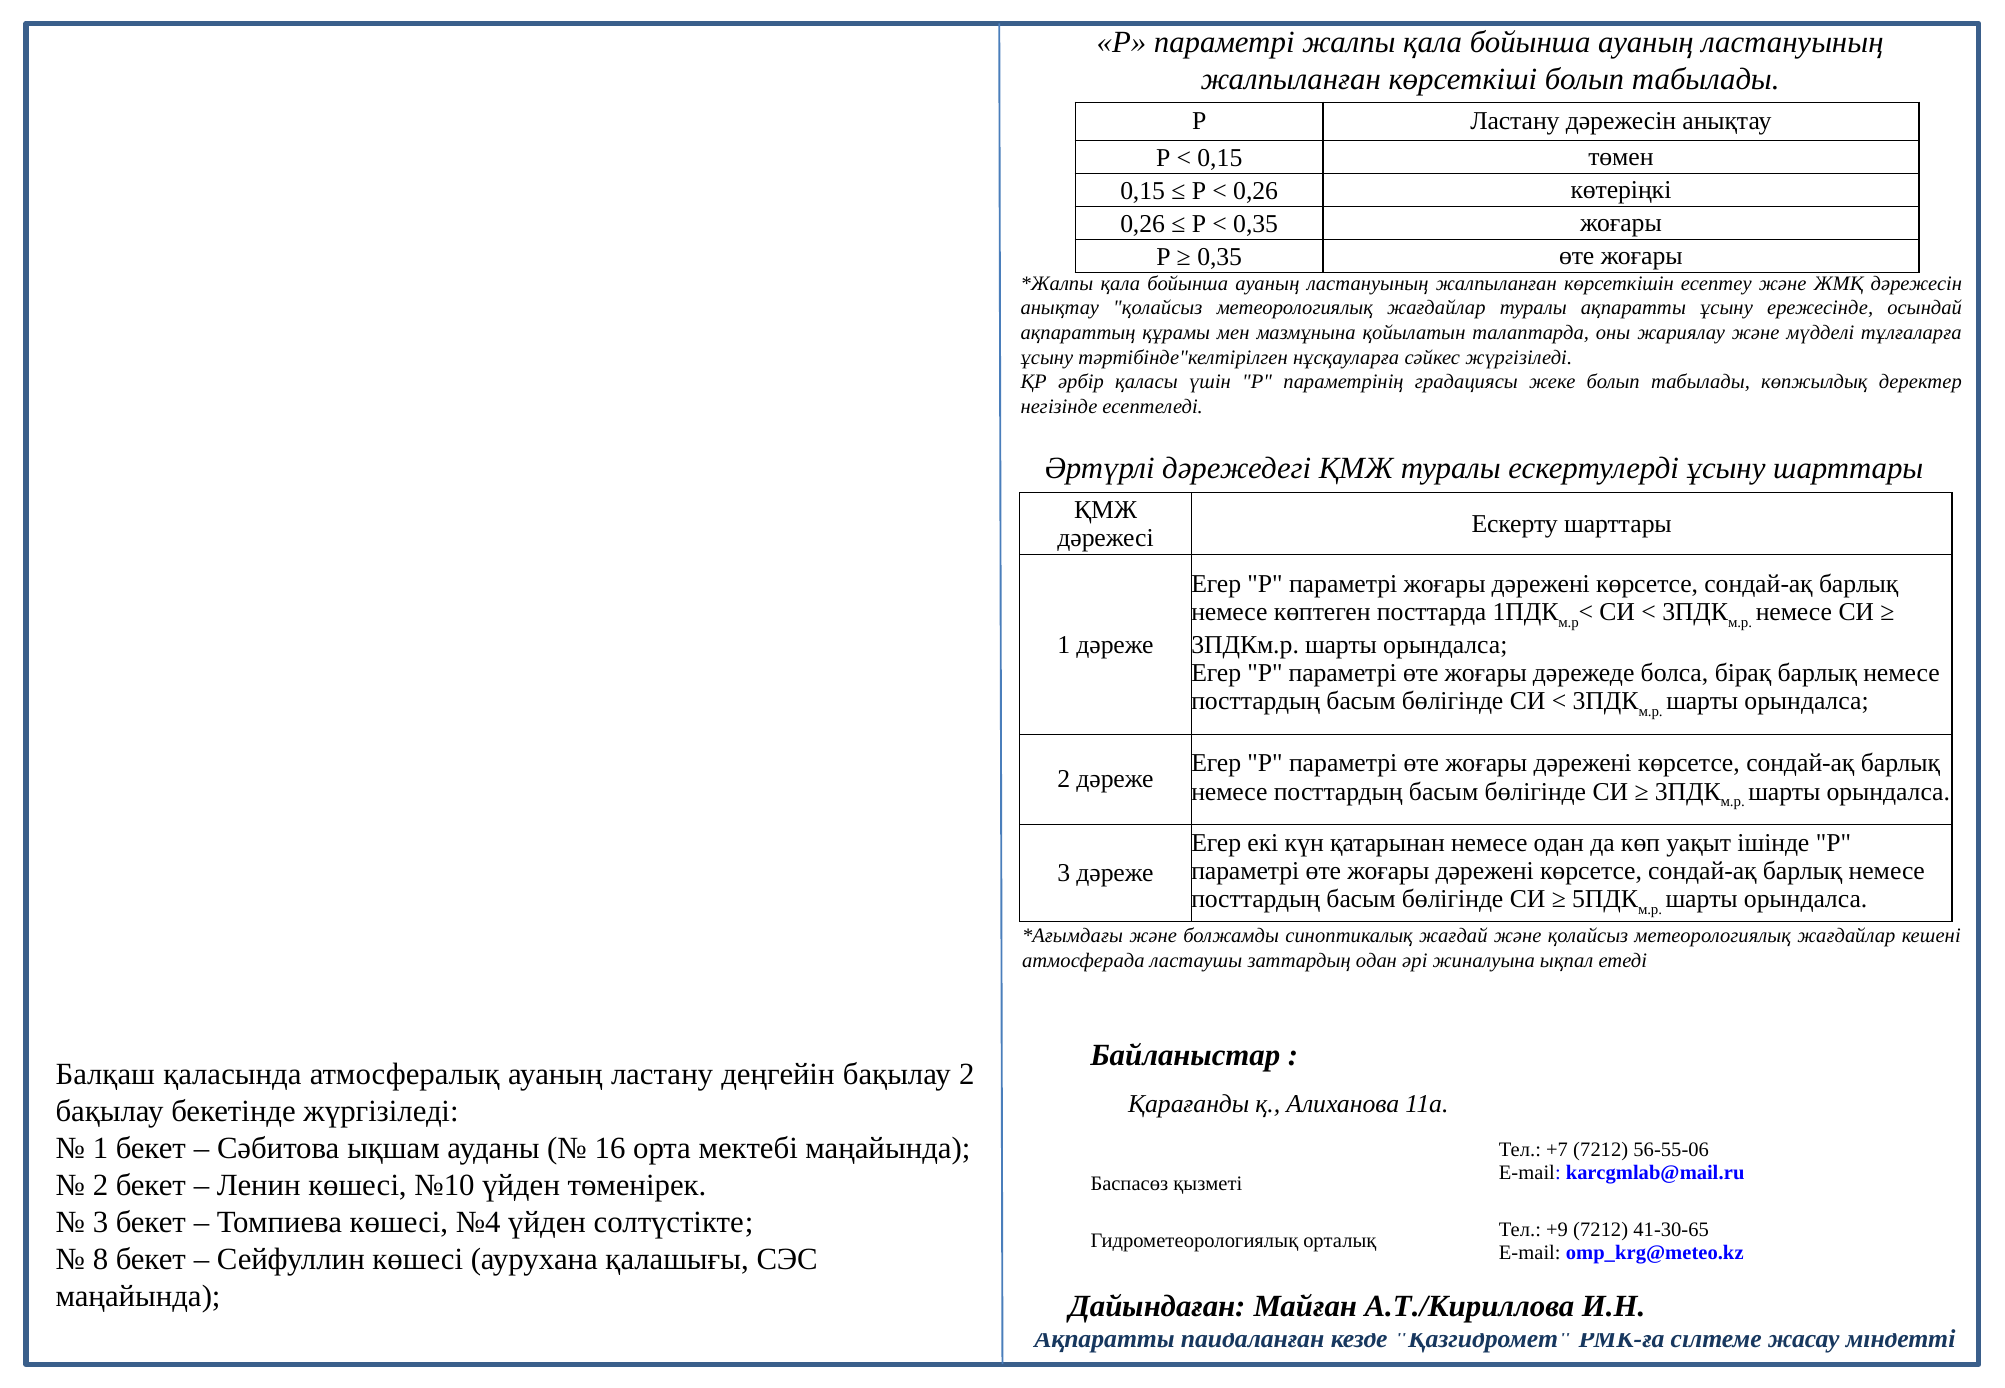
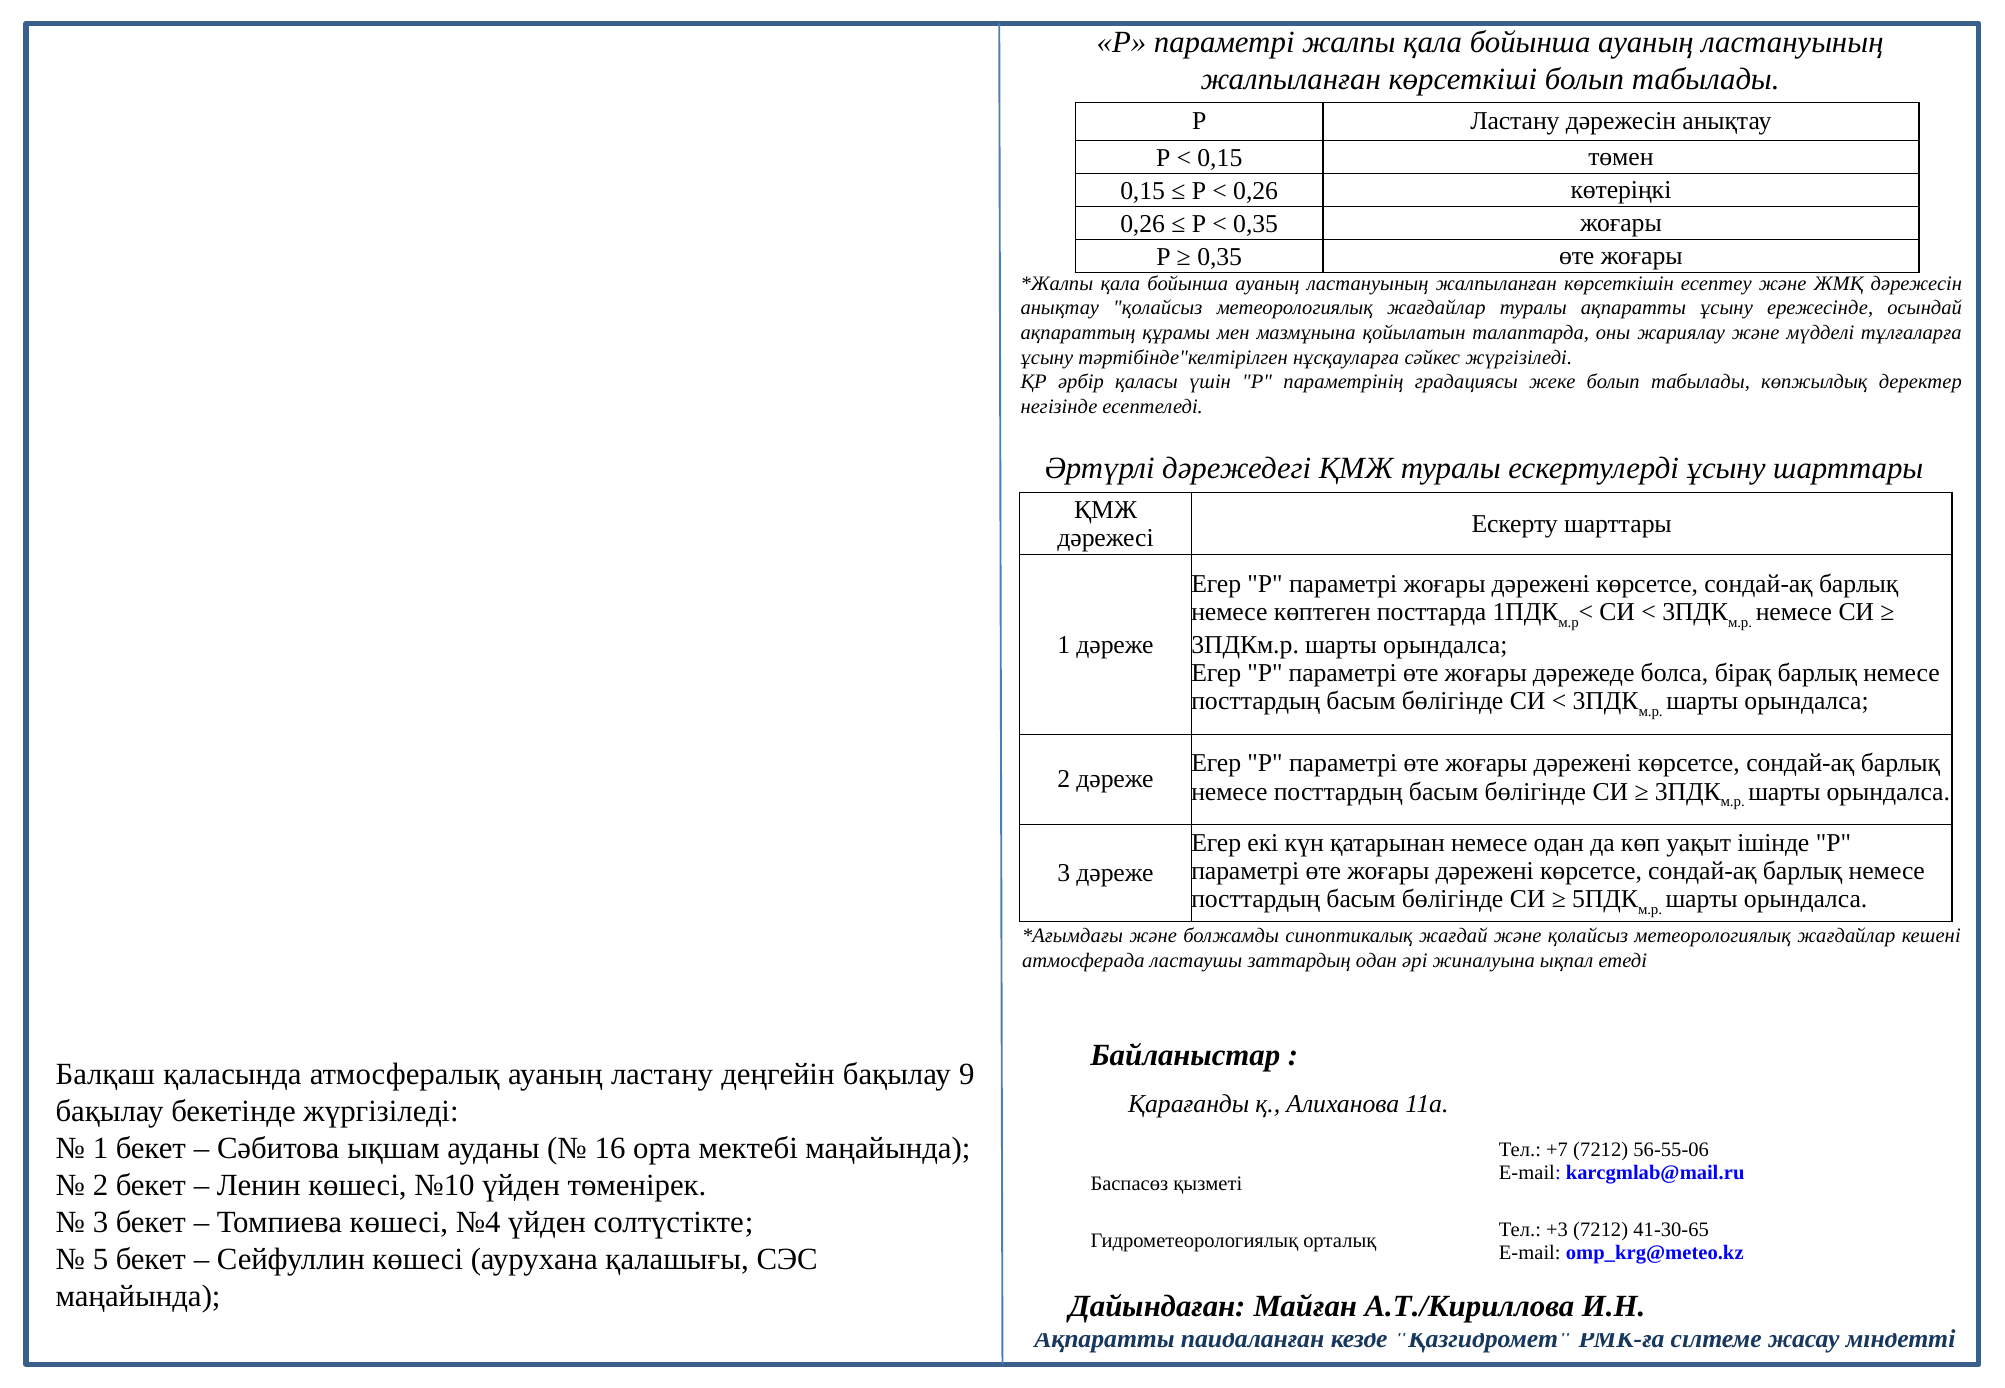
бақылау 2: 2 -> 9 (967, 1075)
+9: +9 -> +3 (1557, 1230)
8: 8 -> 5 (100, 1260)
